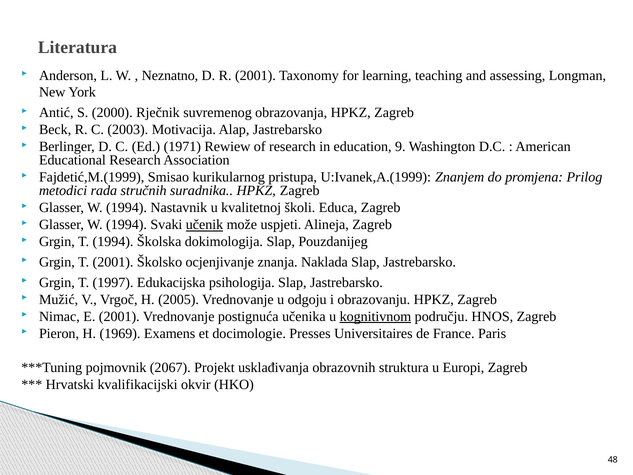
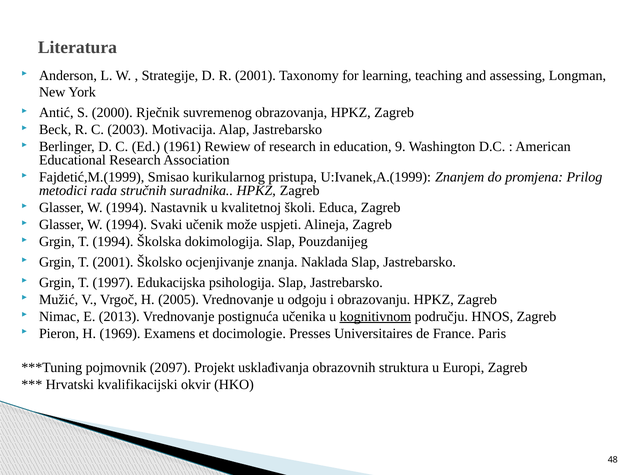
Neznatno: Neznatno -> Strategije (170, 75)
1971: 1971 -> 1961 (182, 147)
učenik underline: present -> none (205, 225)
E 2001: 2001 -> 2013 (119, 316)
2067: 2067 -> 2097 (170, 367)
